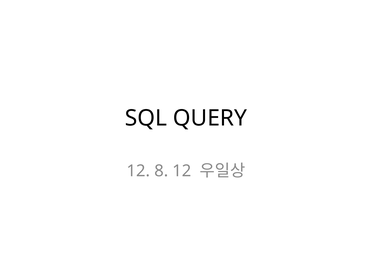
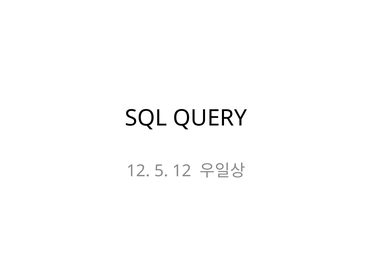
8: 8 -> 5 (161, 171)
